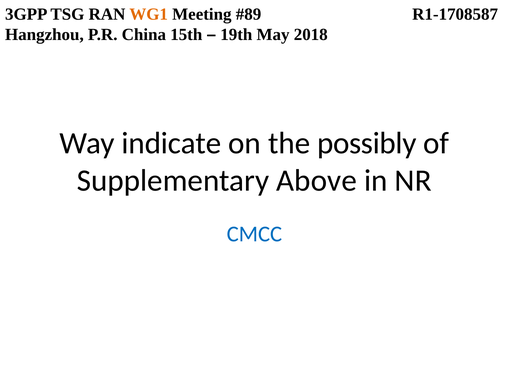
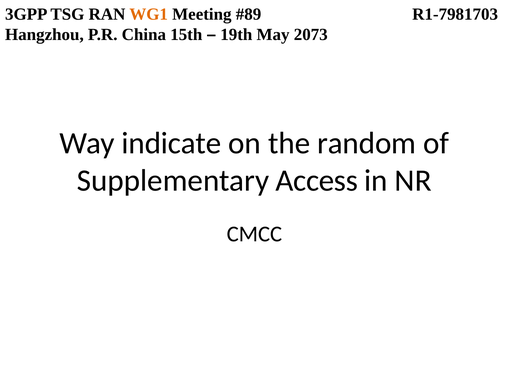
R1-1708587: R1-1708587 -> R1-7981703 (455, 14)
2018: 2018 -> 2073 (311, 34)
possibly: possibly -> random (367, 143)
Above: Above -> Access (317, 180)
CMCC colour: blue -> black (254, 234)
